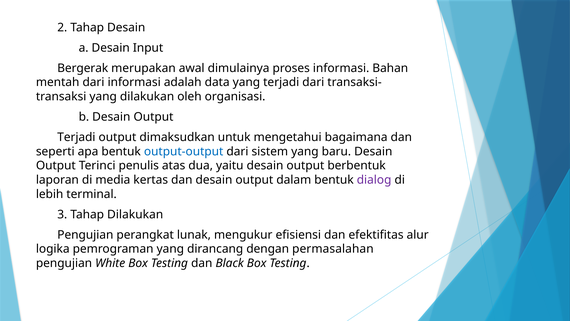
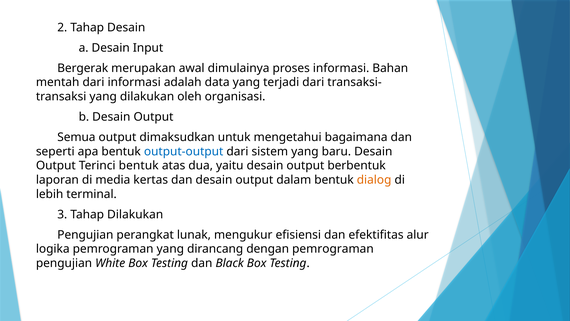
Terjadi: Terjadi -> Semua (76, 137)
Terinci penulis: penulis -> bentuk (139, 166)
dialog colour: purple -> orange (374, 180)
dengan permasalahan: permasalahan -> pemrograman (333, 249)
